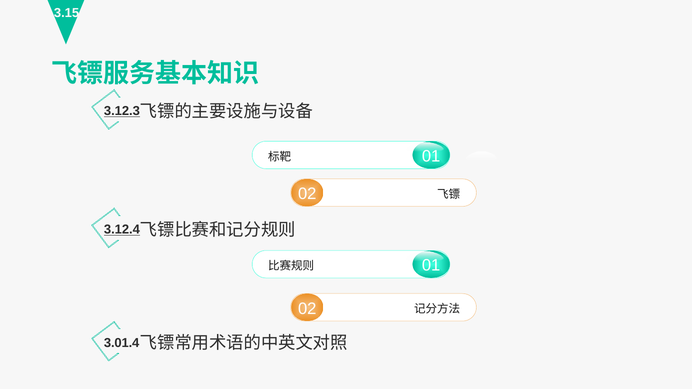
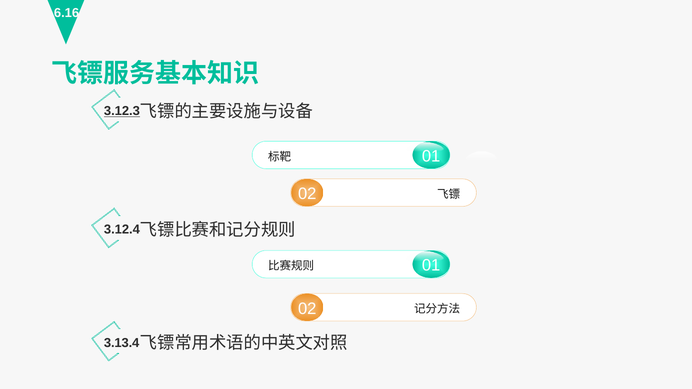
3.15: 3.15 -> 6.16 (67, 13)
3.12.4 underline: present -> none (122, 230)
3.01.4: 3.01.4 -> 3.13.4 (122, 343)
